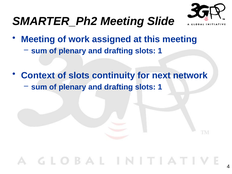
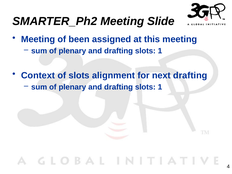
work: work -> been (79, 39)
continuity: continuity -> alignment (114, 75)
next network: network -> drafting (190, 75)
